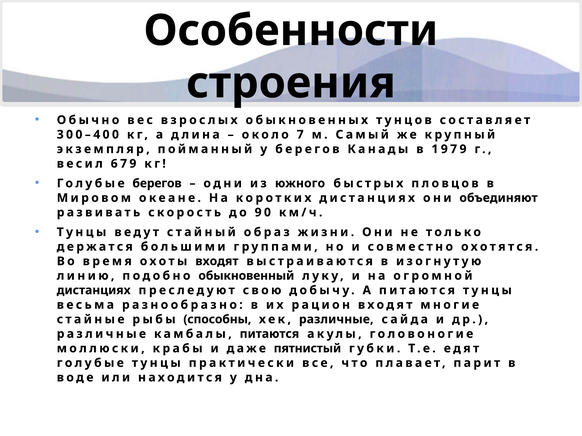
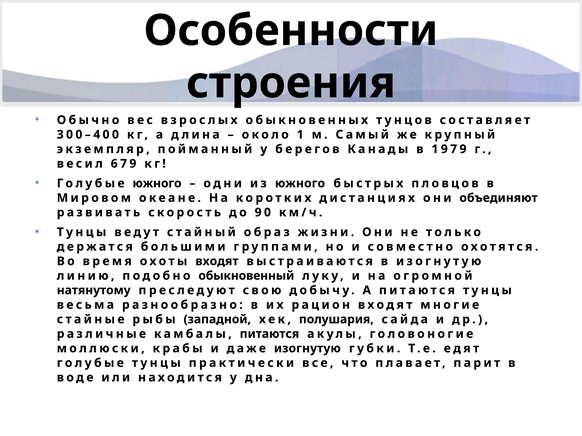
7: 7 -> 1 (300, 135)
Голубые берегов: берегов -> южного (157, 184)
дистанциях: дистанциях -> натянутому (94, 291)
способны: способны -> западной (217, 320)
хек различные: различные -> полушария (336, 320)
даже пятнистый: пятнистый -> изогнутую (307, 349)
